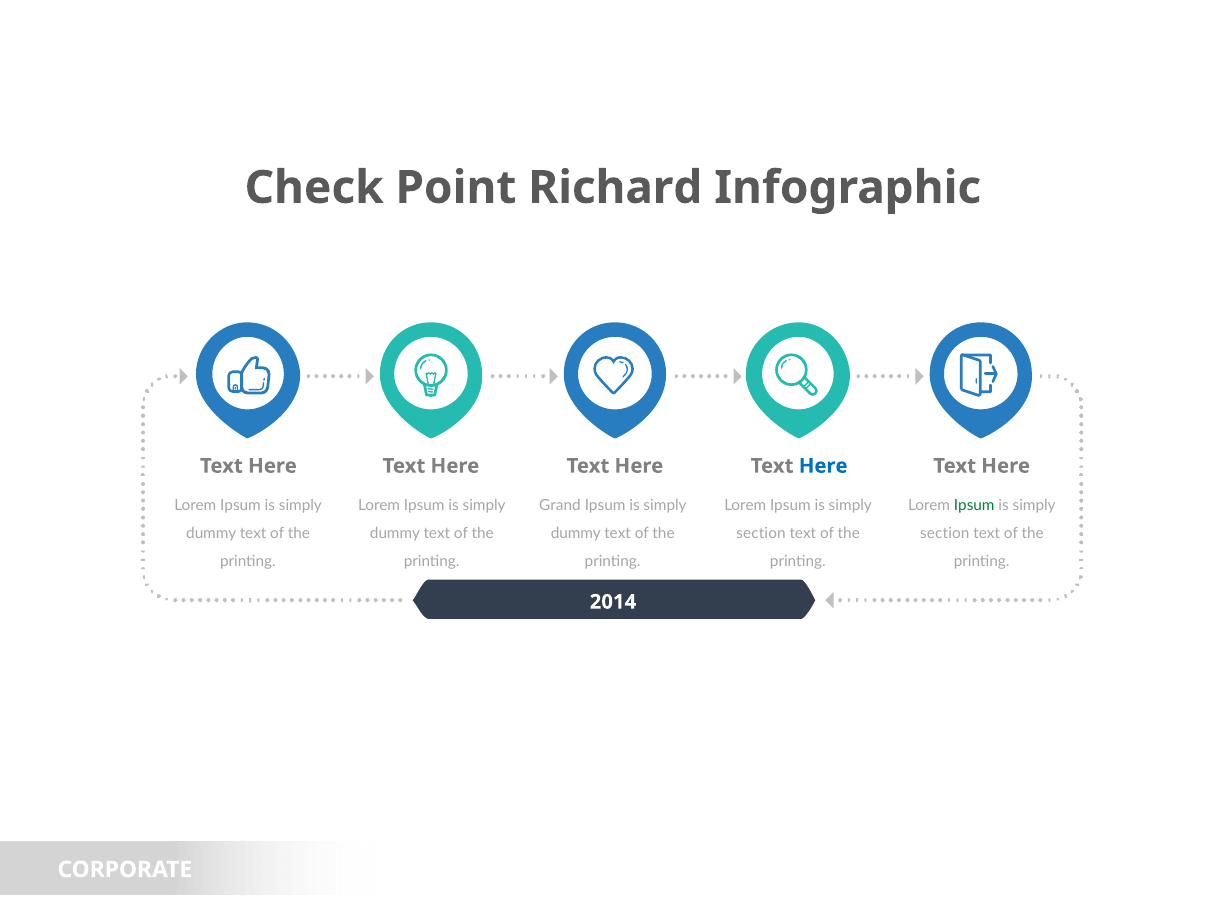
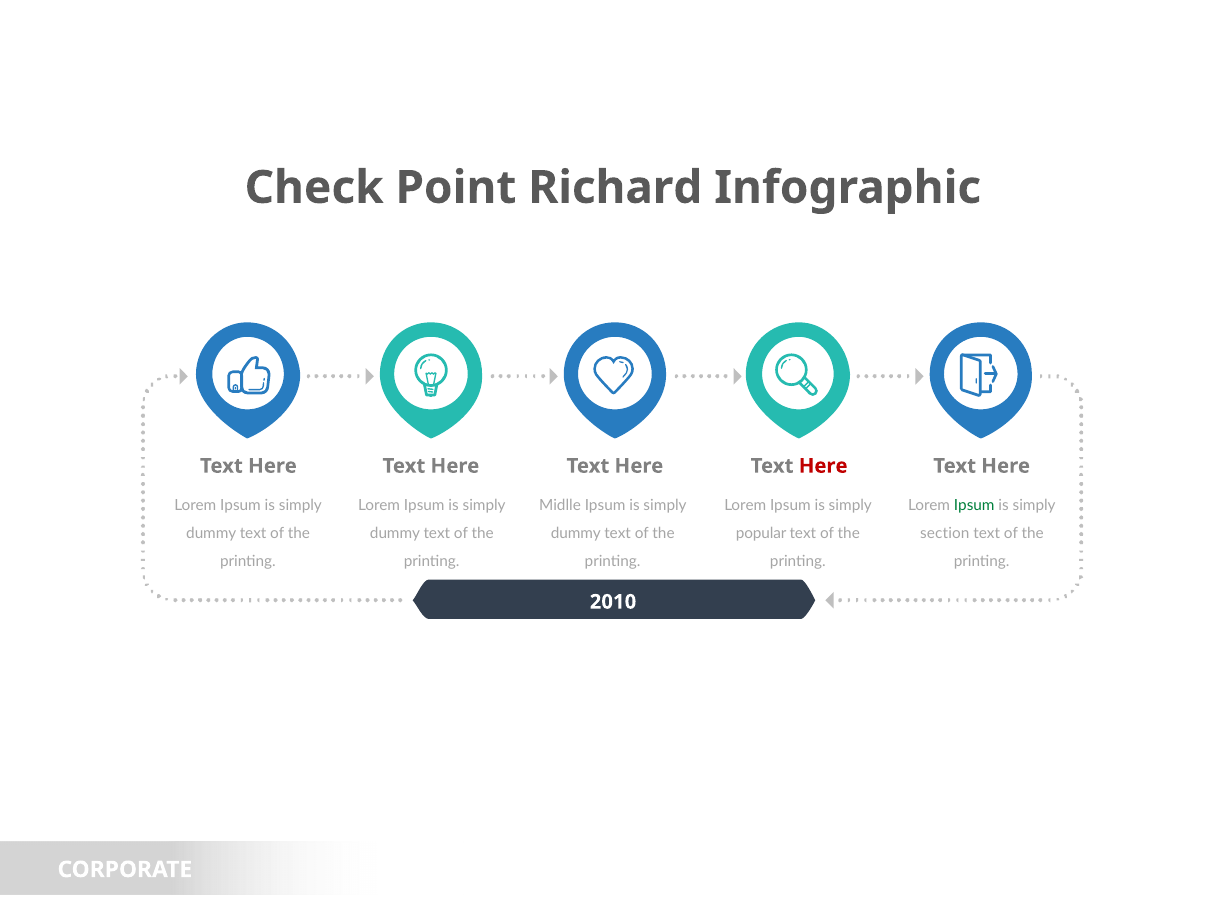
Here colour: blue -> red (823, 466)
Grand: Grand -> Midlle (560, 506)
section: section -> popular (761, 533)
2014: 2014 -> 2010 (613, 602)
